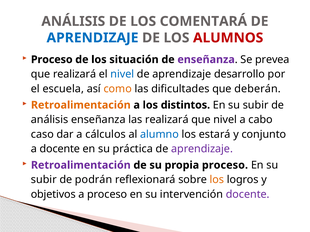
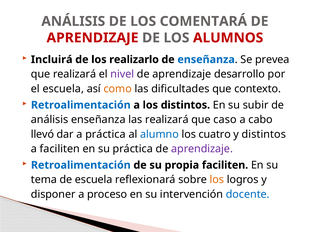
APRENDIZAJE colour: blue -> red (93, 38)
Proceso: Proceso -> Incluirá (52, 60)
situación: situación -> realizarlo (134, 60)
enseñanza colour: purple -> blue (206, 60)
nivel colour: blue -> purple (122, 74)
deberán: deberán -> contexto (258, 89)
Retroalimentación colour: orange -> blue (81, 105)
que nivel: nivel -> caso (225, 120)
caso: caso -> llevó (42, 134)
a cálculos: cálculos -> práctica (106, 134)
estará: estará -> cuatro (215, 134)
y conjunto: conjunto -> distintos (264, 134)
a docente: docente -> faciliten (60, 149)
Retroalimentación colour: purple -> blue (81, 165)
propia proceso: proceso -> faciliten (225, 165)
subir: subir -> tema (44, 180)
de podrán: podrán -> escuela (94, 180)
objetivos: objetivos -> disponer (53, 195)
docente colour: purple -> blue (248, 195)
